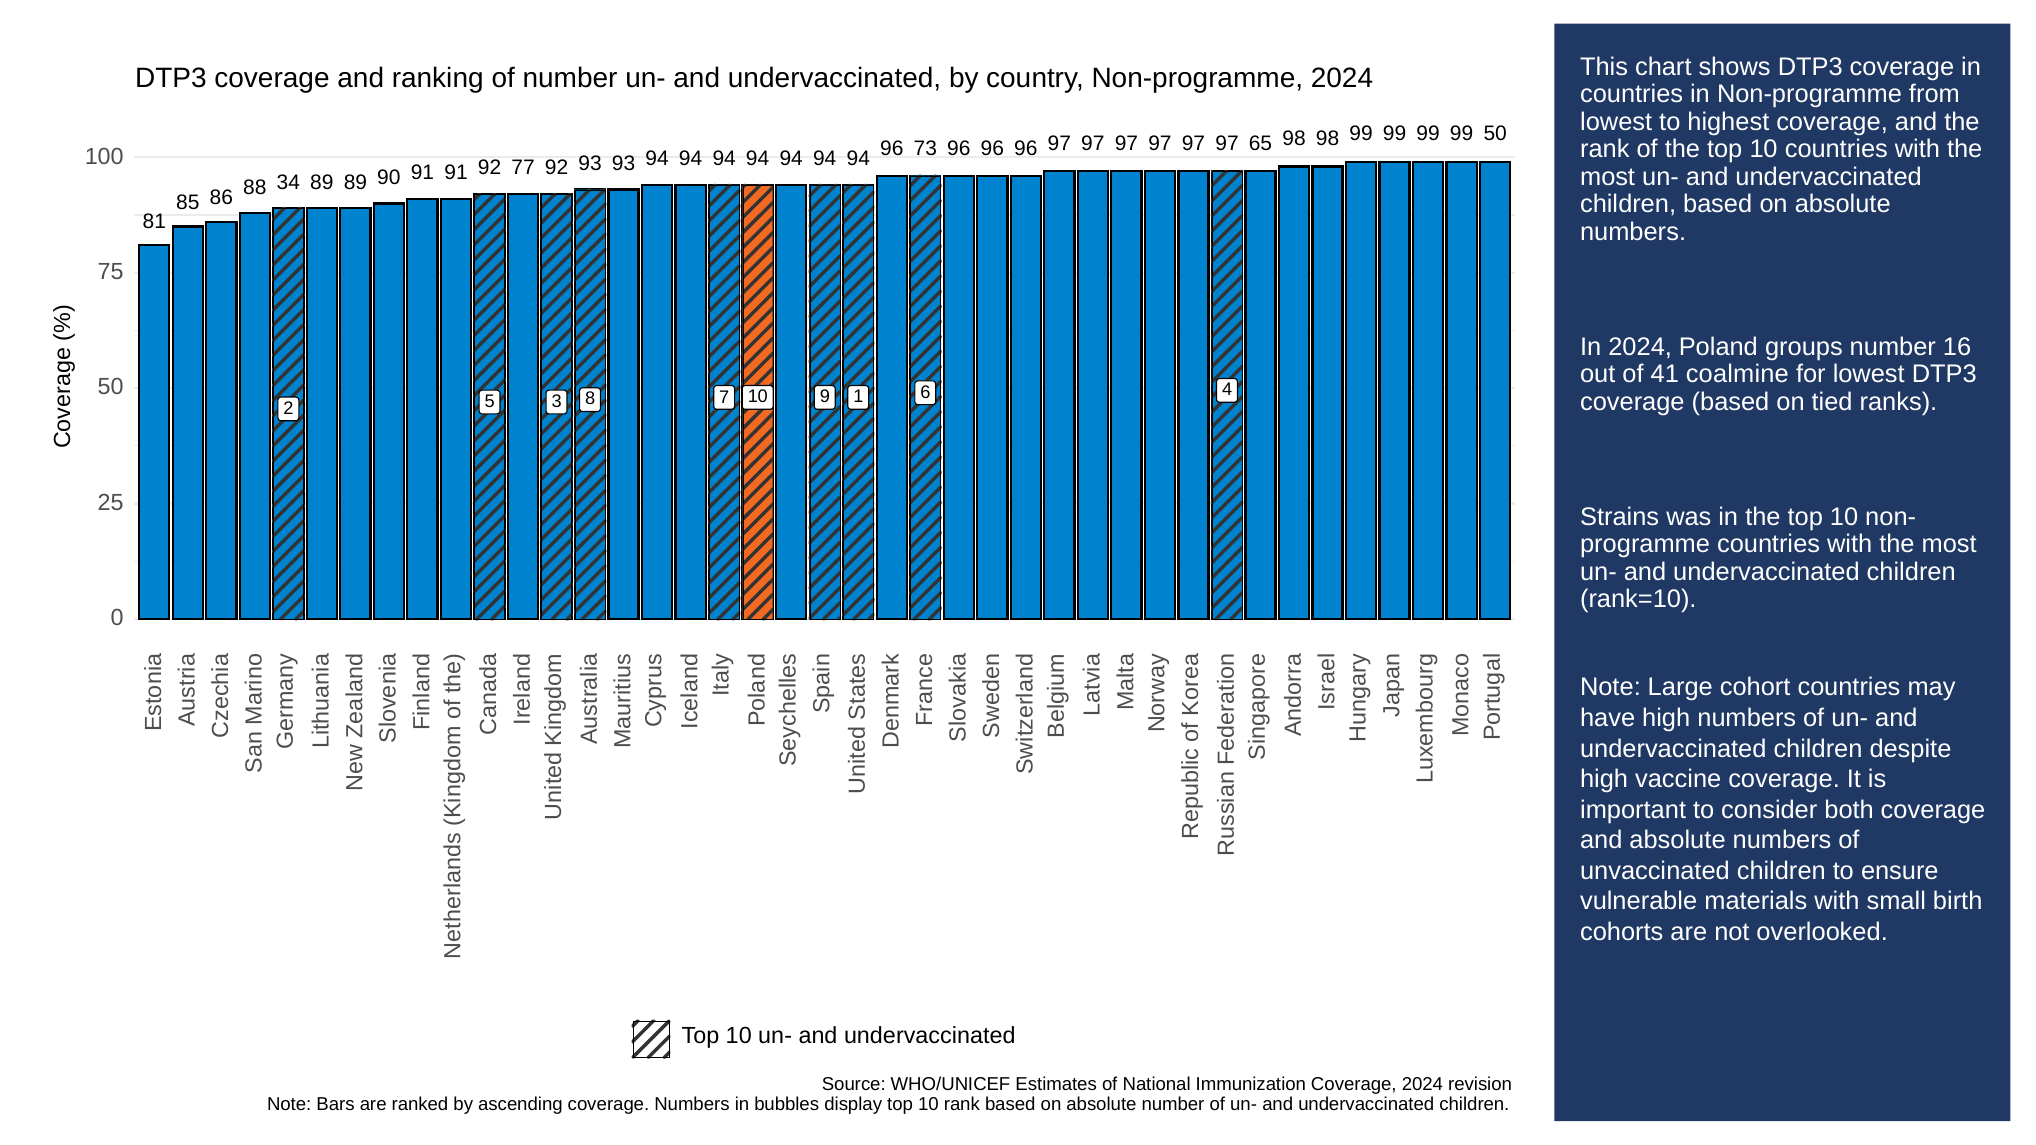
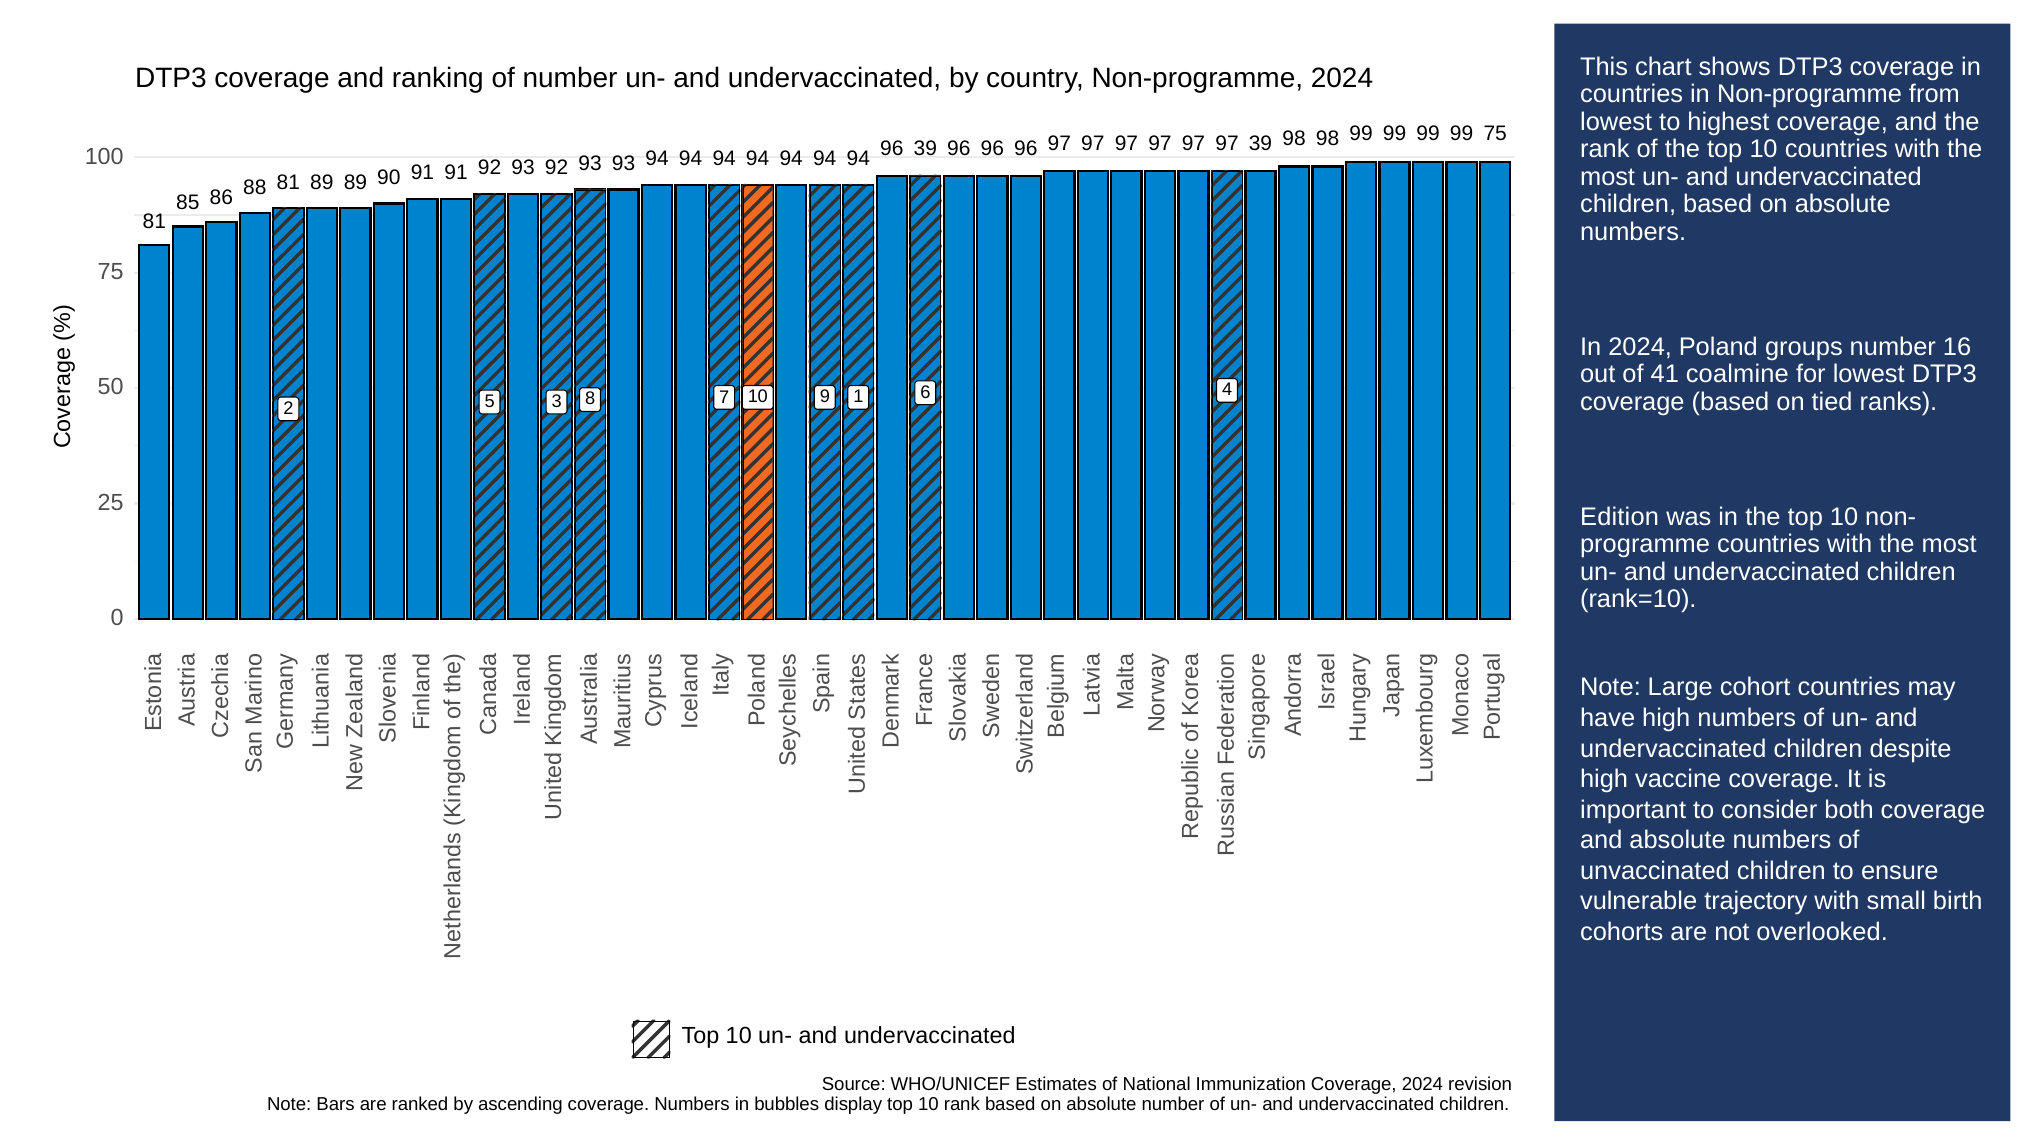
99 50: 50 -> 75 (1495, 134)
97 65: 65 -> 39 (1260, 144)
94 73: 73 -> 39 (925, 148)
92 77: 77 -> 93 (523, 168)
88 34: 34 -> 81 (288, 183)
Strains: Strains -> Edition (1620, 517)
materials: materials -> trajectory (1756, 901)
